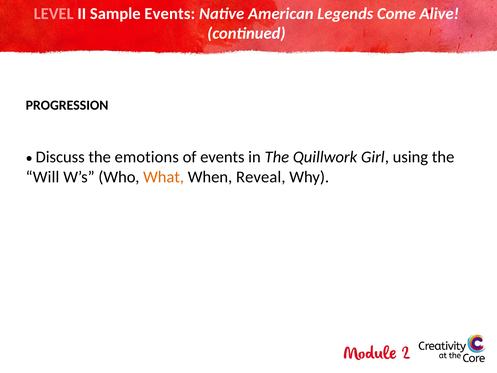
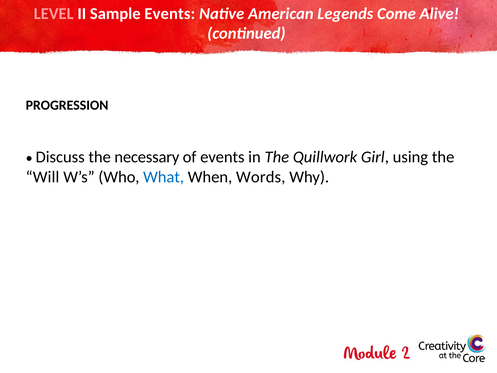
emotions: emotions -> necessary (147, 157)
What colour: orange -> blue (164, 177)
Reveal: Reveal -> Words (261, 177)
